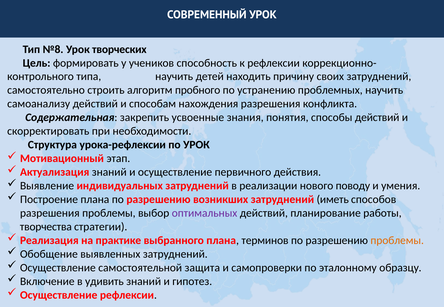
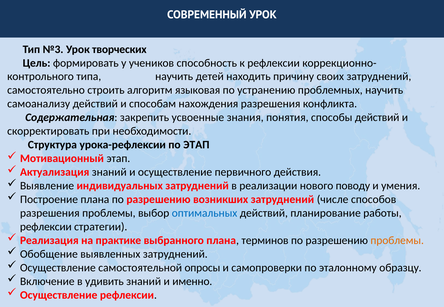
№8: №8 -> №3 (53, 49)
пробного: пробного -> языковая (198, 90)
по УРОК: УРОК -> ЭТАП (196, 145)
иметь: иметь -> числе (333, 200)
оптимальных colour: purple -> blue (205, 213)
творчества: творчества -> рефлексии (46, 227)
защита: защита -> опросы (202, 268)
гипотез: гипотез -> именно (192, 282)
